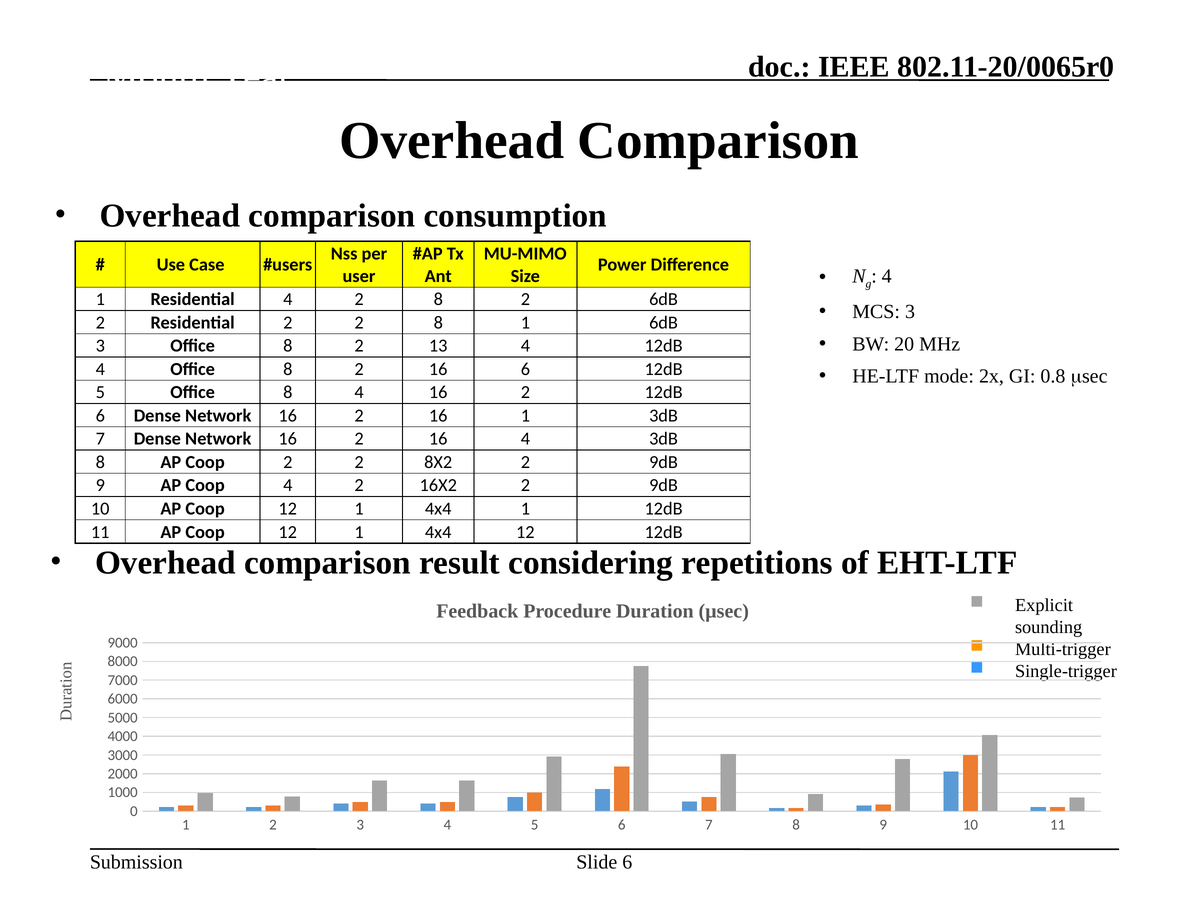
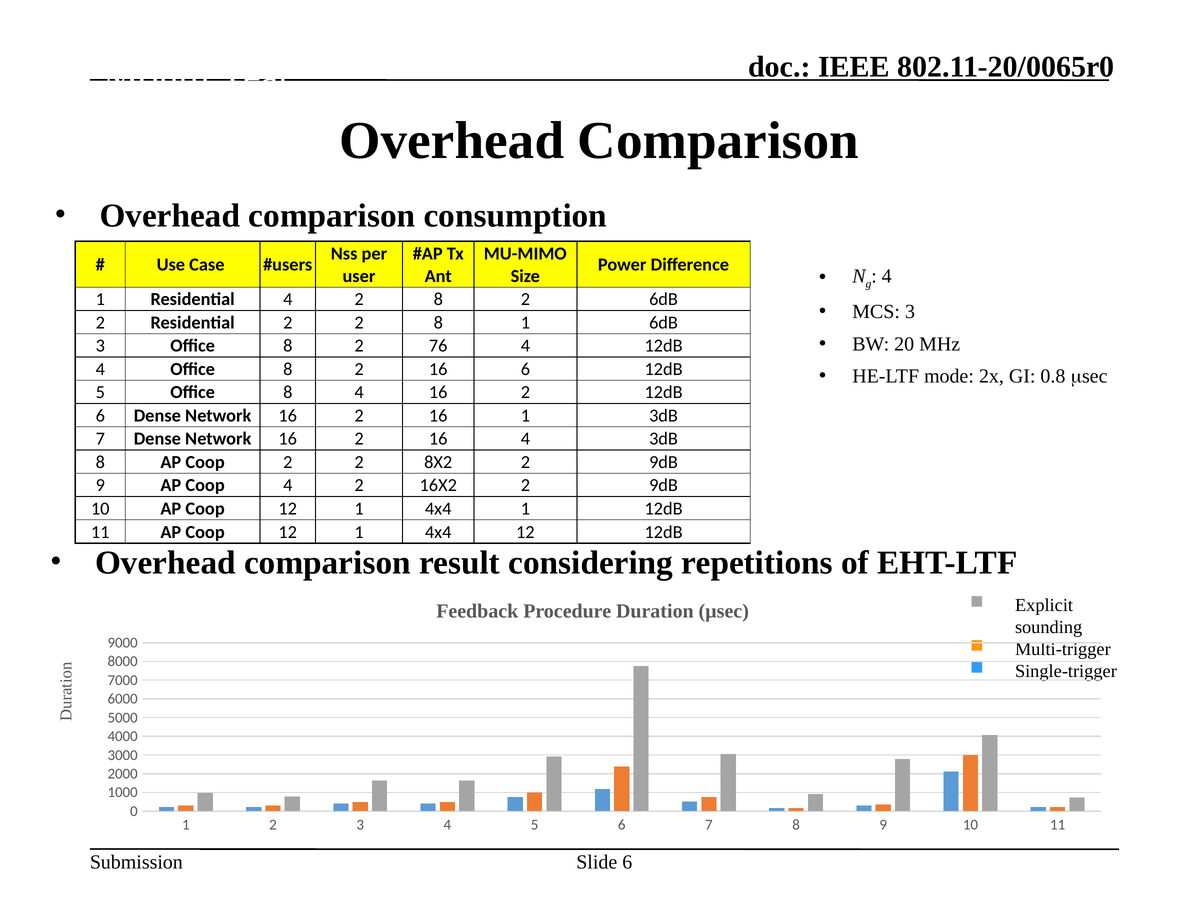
13: 13 -> 76 (438, 346)
